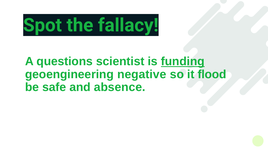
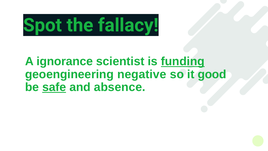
questions: questions -> ignorance (65, 61)
flood: flood -> good (212, 74)
safe underline: none -> present (54, 87)
